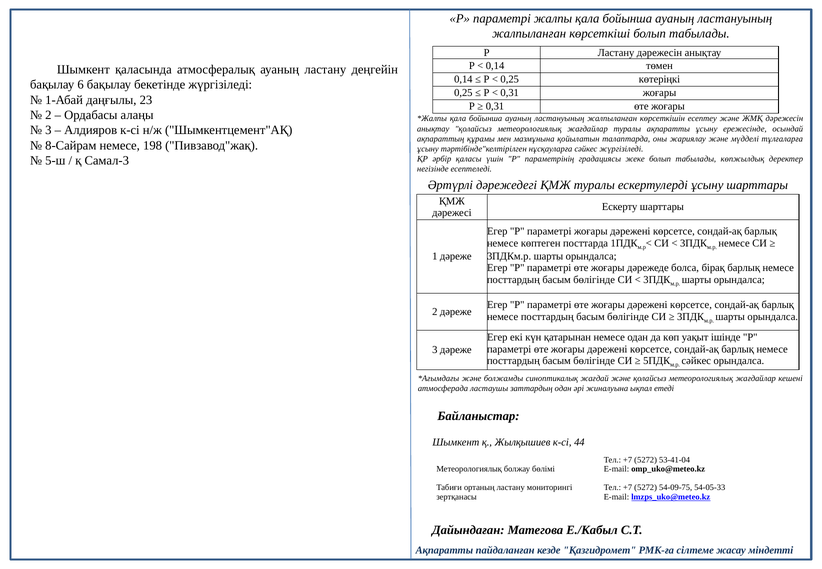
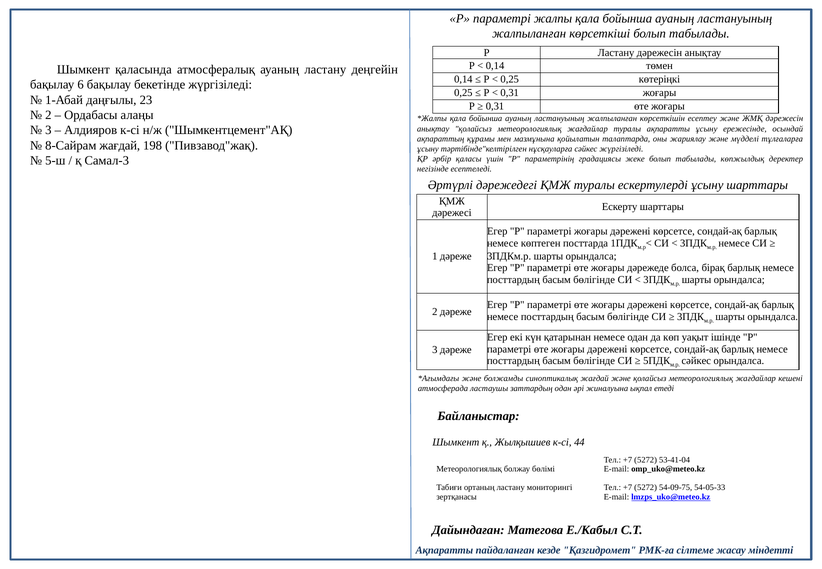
8-Сайрам немесе: немесе -> жағдай (120, 146)
